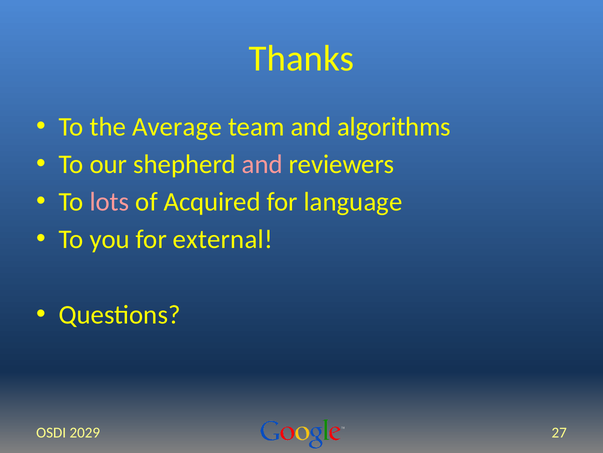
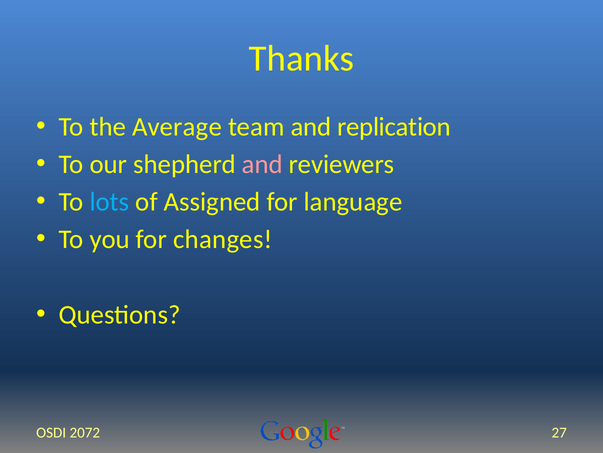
algorithms: algorithms -> replication (394, 126)
lots colour: pink -> light blue (110, 202)
Acquired: Acquired -> Assigned (212, 202)
external: external -> changes (223, 239)
2029: 2029 -> 2072 (85, 432)
